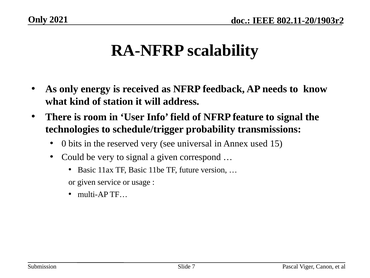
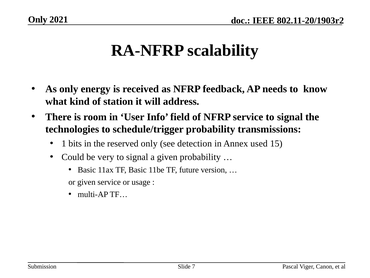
NFRP feature: feature -> service (248, 117)
0: 0 -> 1 (64, 143)
reserved very: very -> only (149, 143)
universal: universal -> detection (195, 143)
given correspond: correspond -> probability (200, 157)
